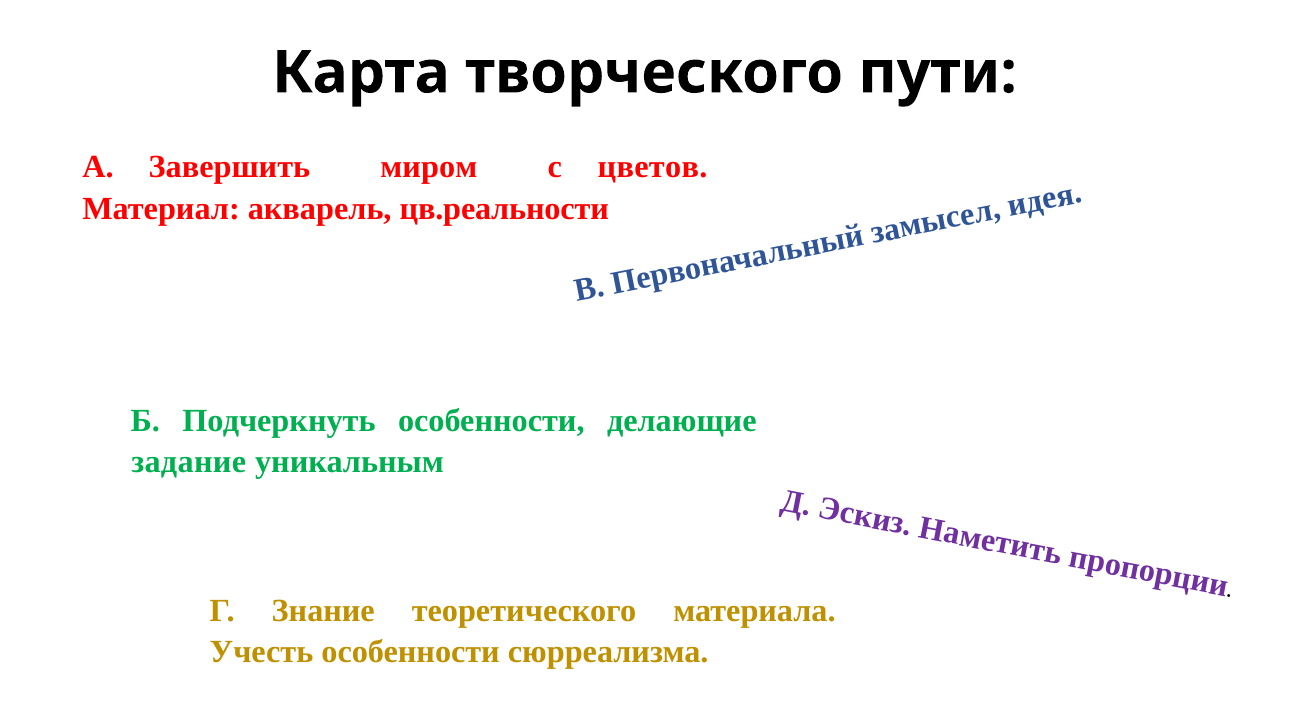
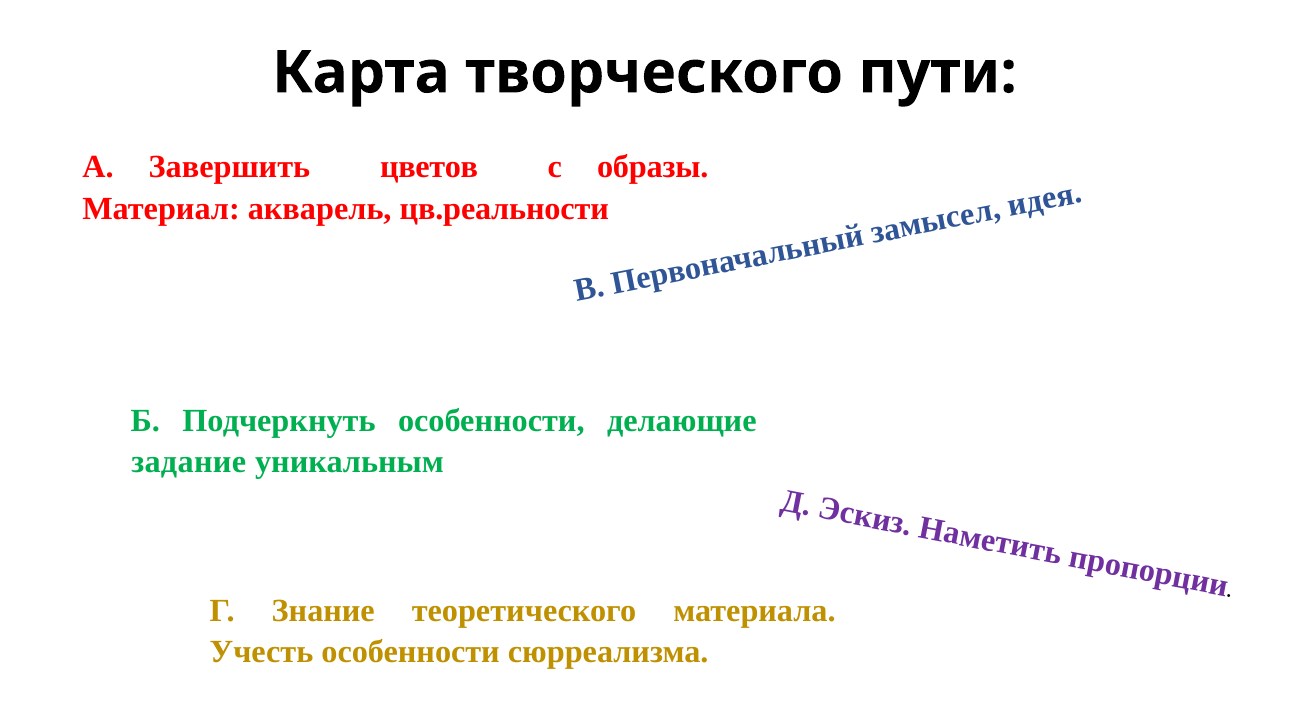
миром: миром -> цветов (429, 167)
цветов: цветов -> образы (653, 167)
